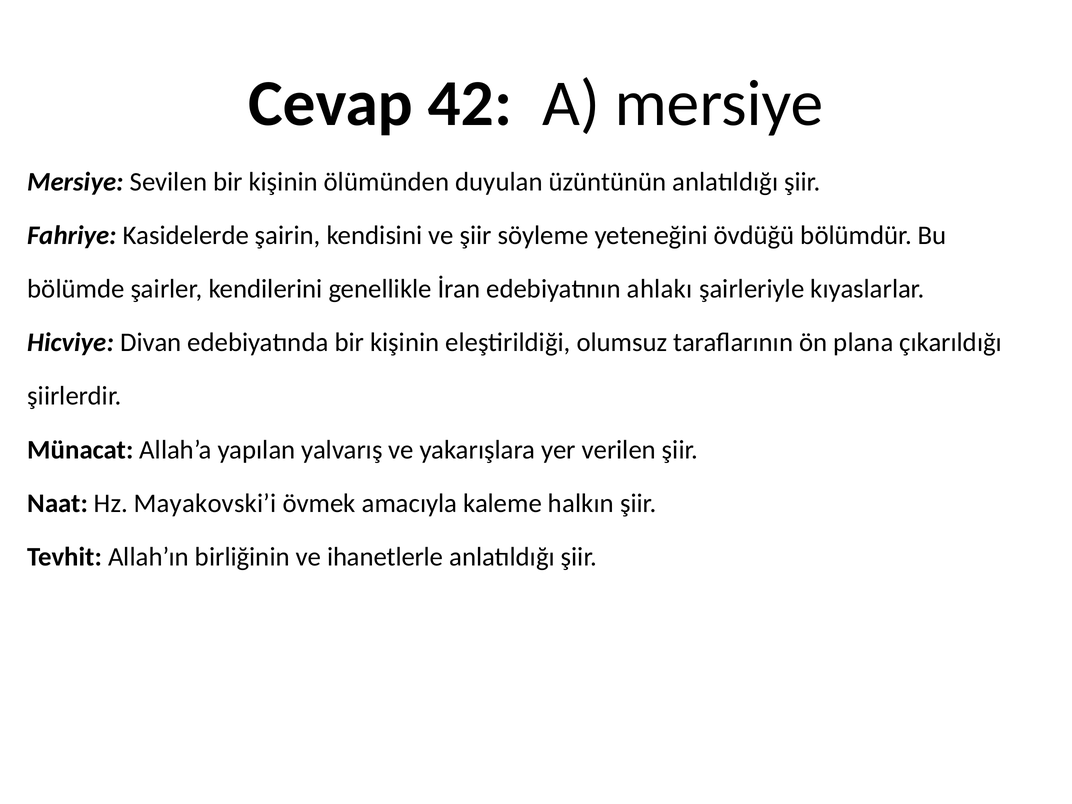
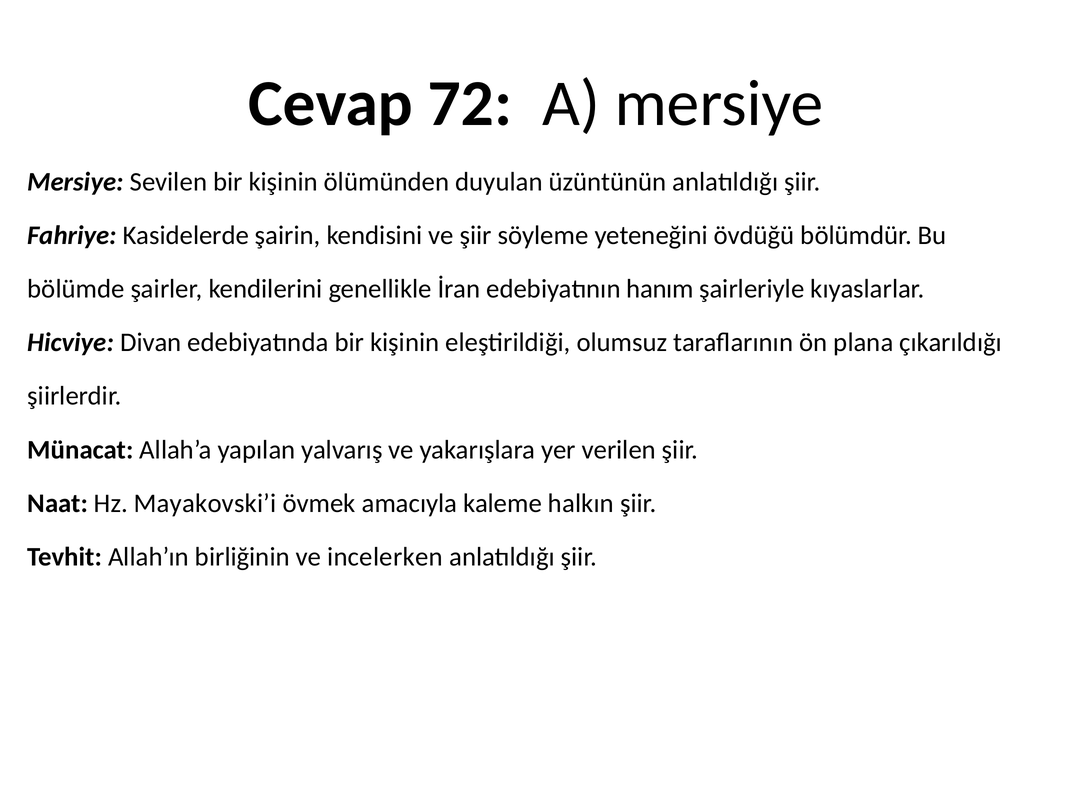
42: 42 -> 72 (470, 104)
ahlakı: ahlakı -> hanım (660, 289)
ihanetlerle: ihanetlerle -> incelerken (385, 557)
